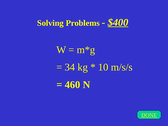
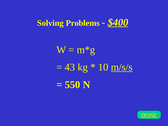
34: 34 -> 43 (70, 67)
m/s/s underline: none -> present (122, 67)
460: 460 -> 550 (72, 85)
